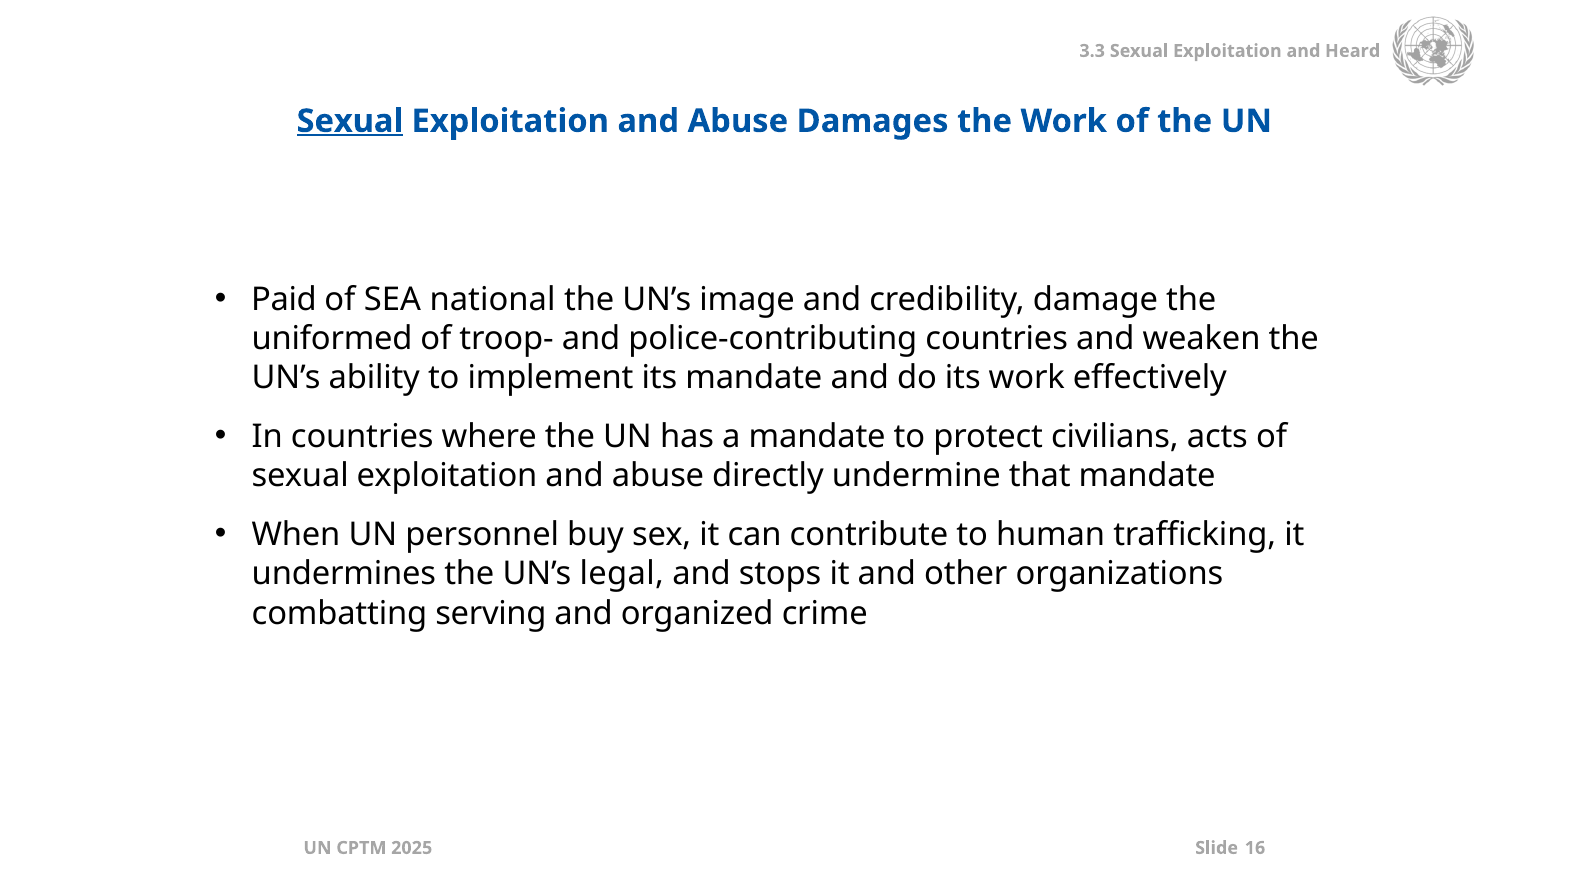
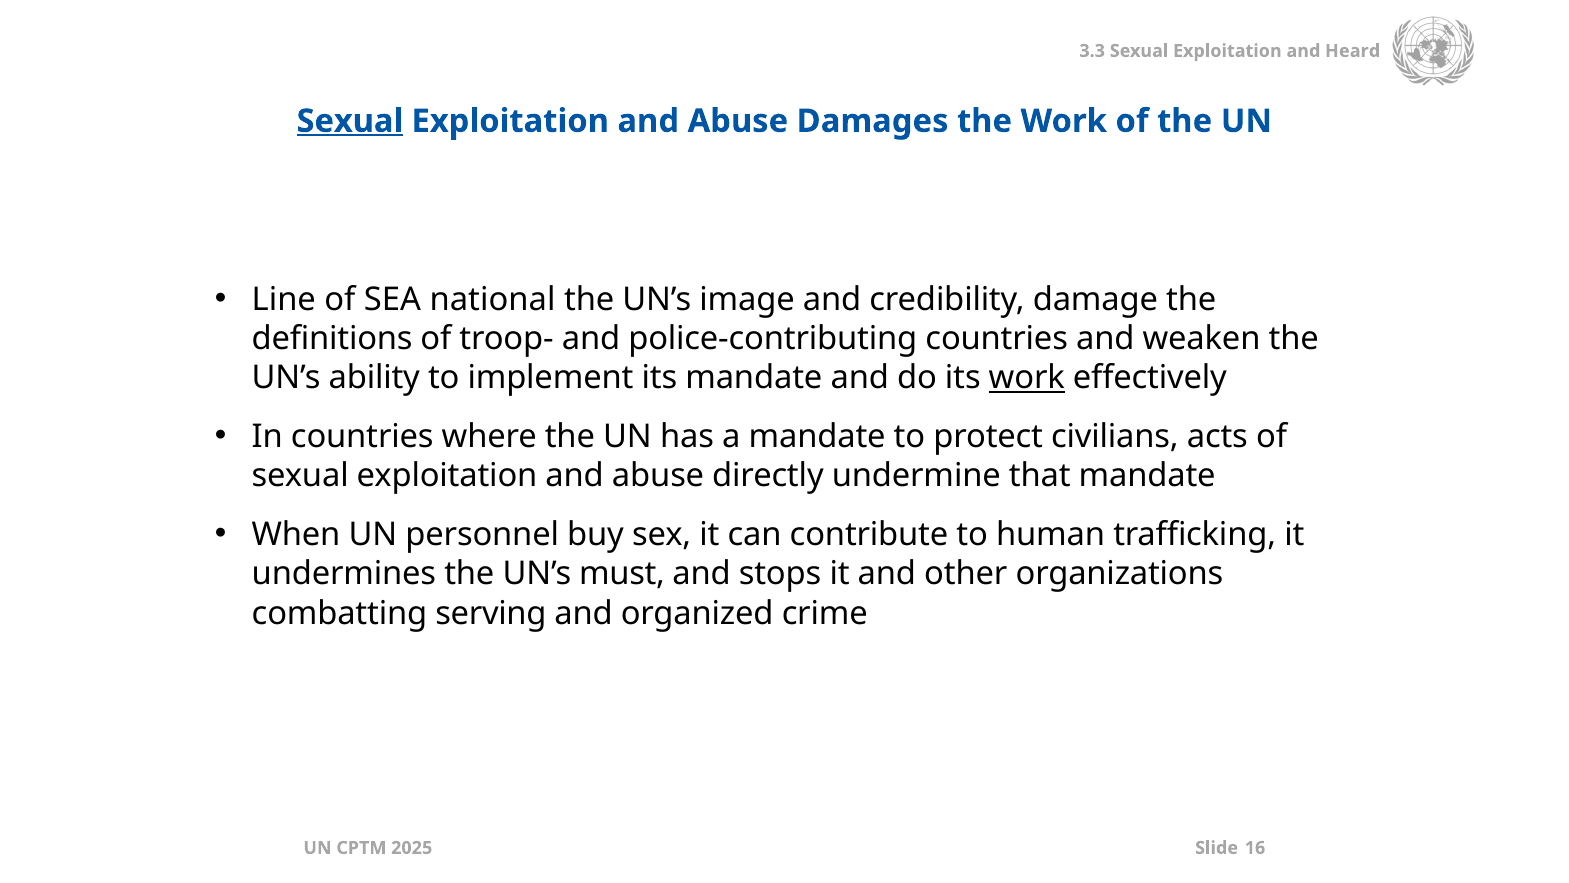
Paid: Paid -> Line (284, 299)
uniformed: uniformed -> definitions (332, 338)
work underline: none -> present (1027, 378)
legal: legal -> must (622, 574)
